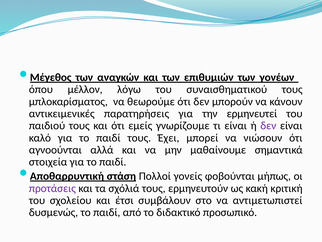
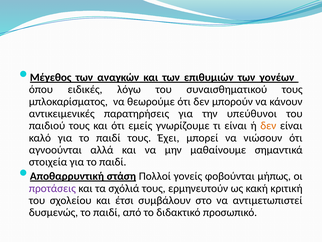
μέλλον: μέλλον -> ειδικές (85, 89)
ερμηνευτεί: ερμηνευτεί -> υπεύθυνοι (252, 113)
δεν colour: purple -> orange (268, 126)
